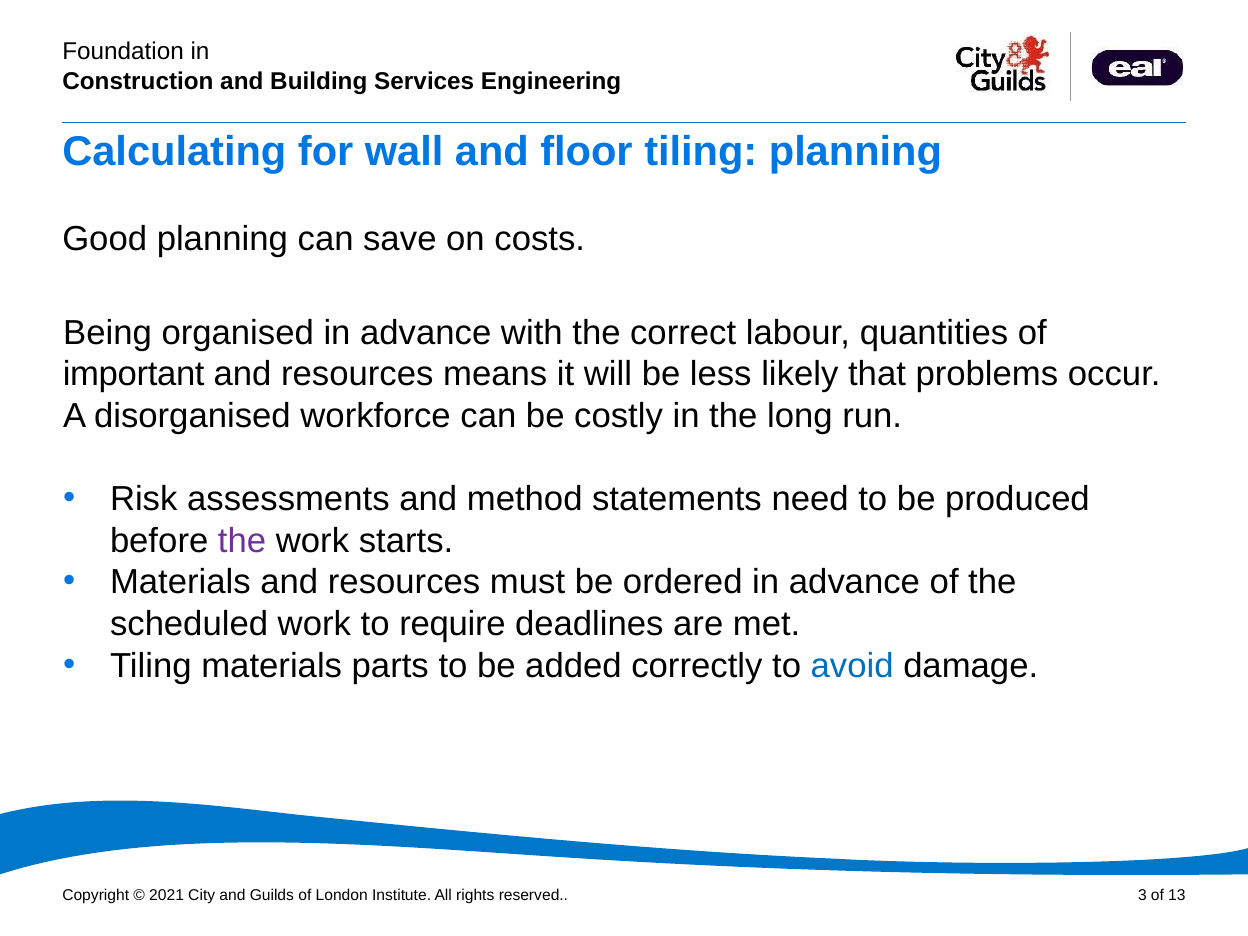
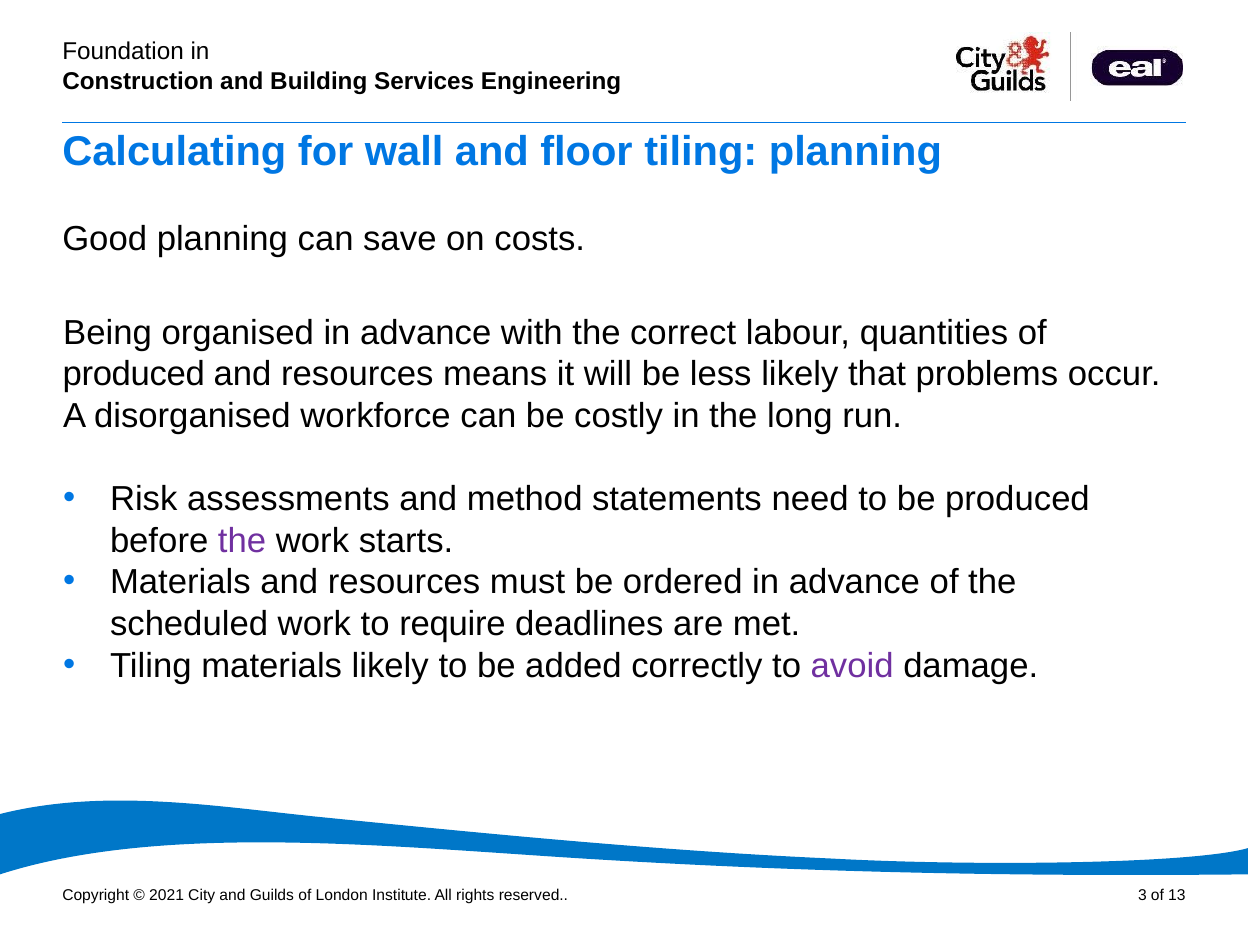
important: important -> produced (134, 374)
materials parts: parts -> likely (390, 666)
avoid colour: blue -> purple (852, 666)
